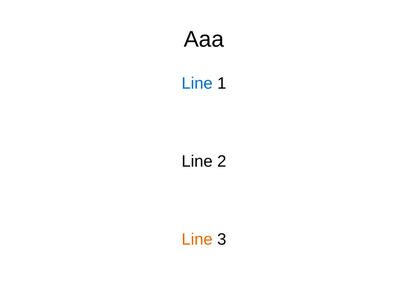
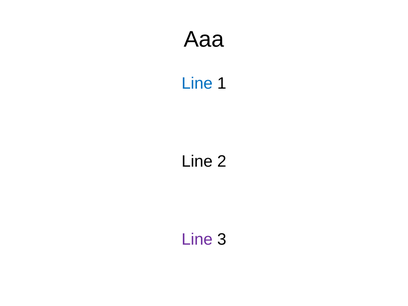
Line colour: orange -> purple (197, 239)
